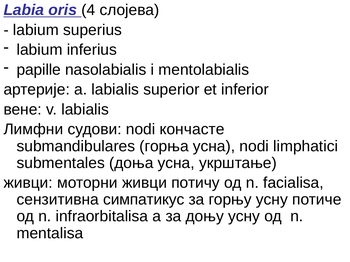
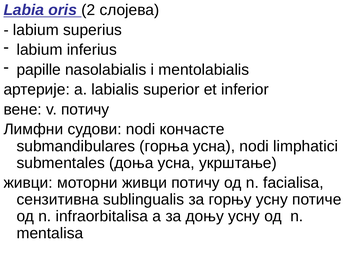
4: 4 -> 2 (88, 10)
v labialis: labialis -> потичу (85, 110)
симпатикус: симпатикус -> sublingualis (144, 200)
